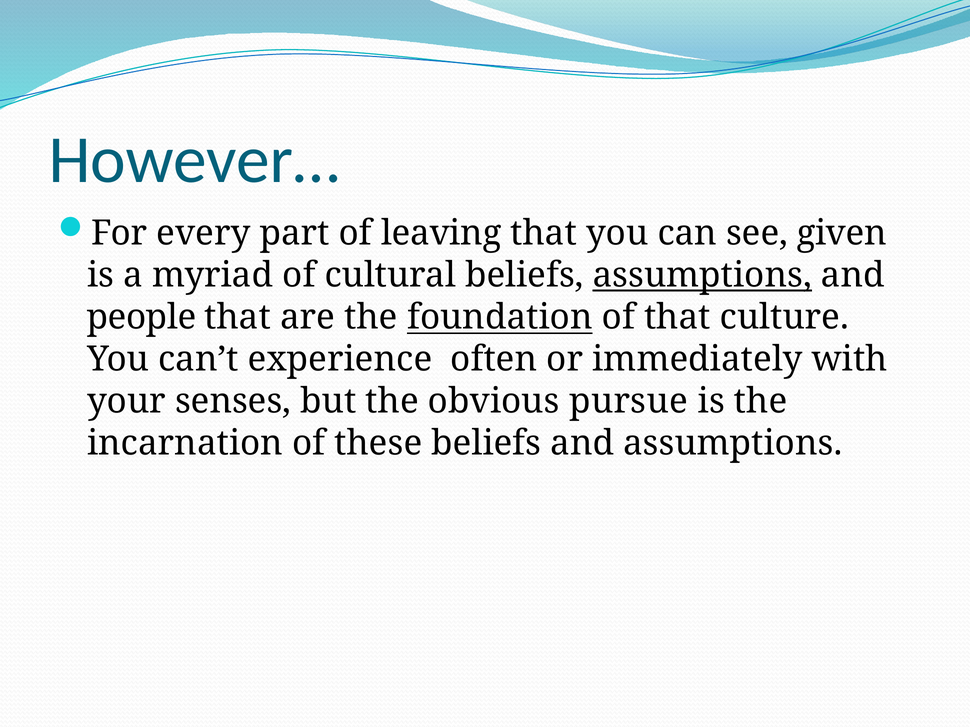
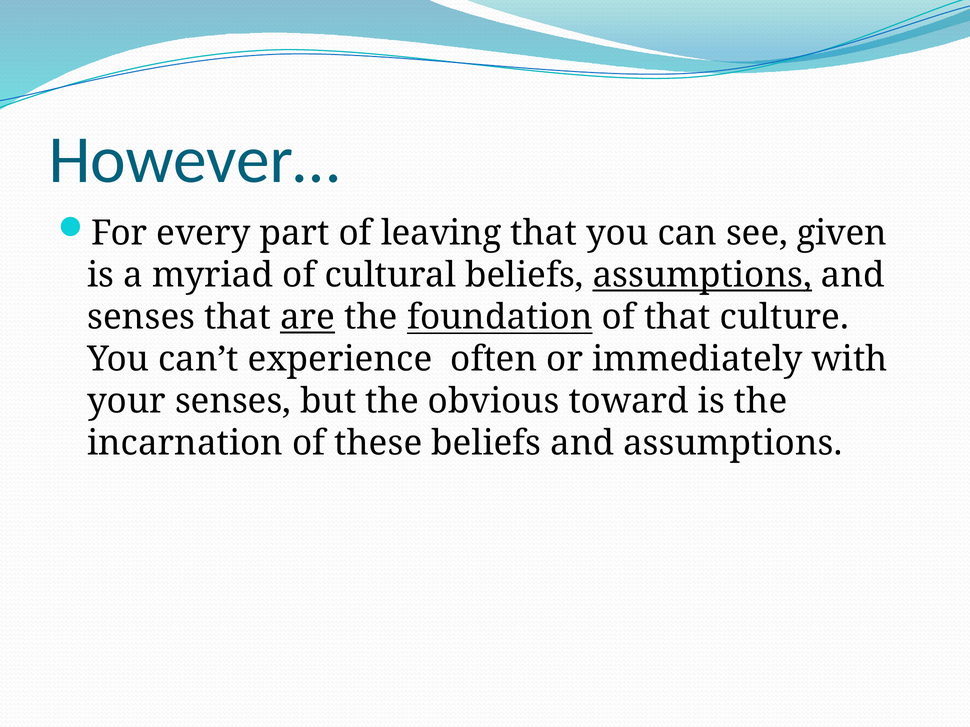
people: people -> senses (141, 318)
are underline: none -> present (308, 318)
pursue: pursue -> toward (629, 402)
